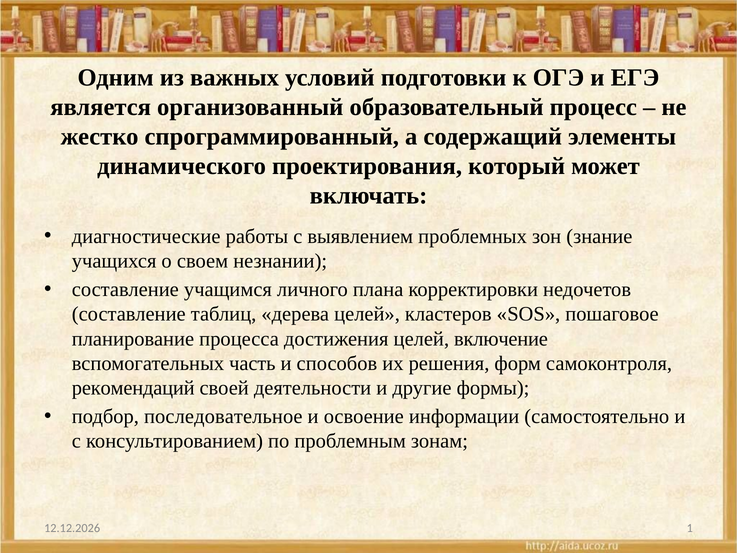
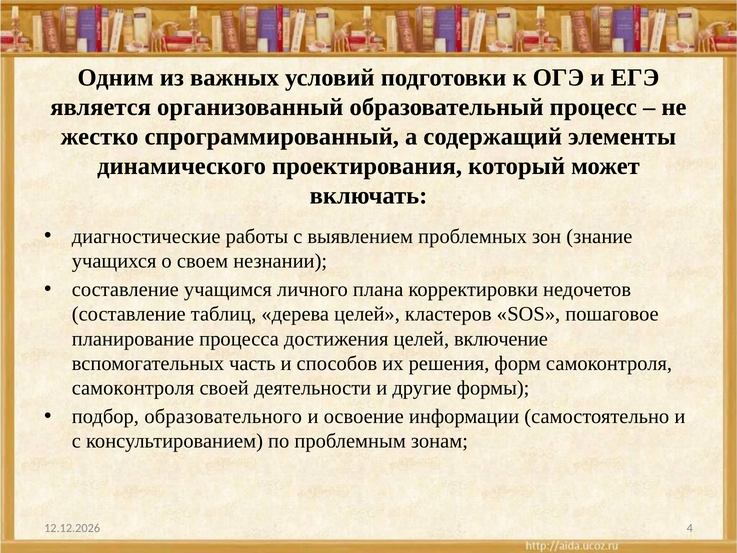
рекомендаций: рекомендаций -> самоконтроля (133, 388)
последовательное: последовательное -> образовательного (223, 416)
1: 1 -> 4 (690, 528)
